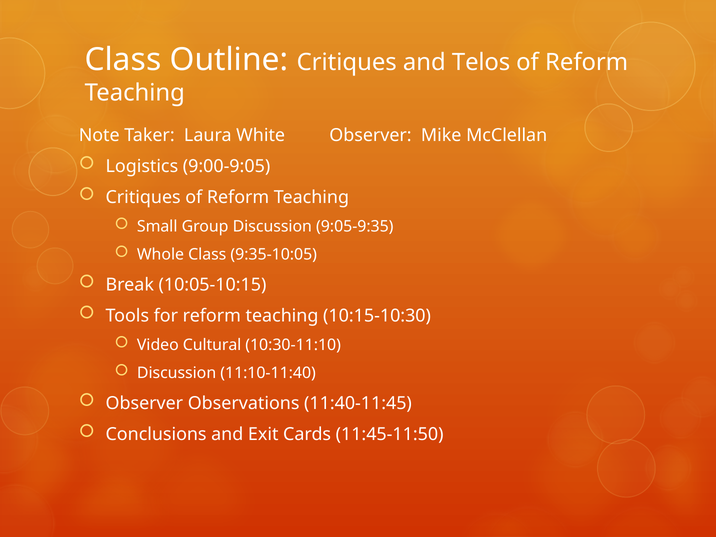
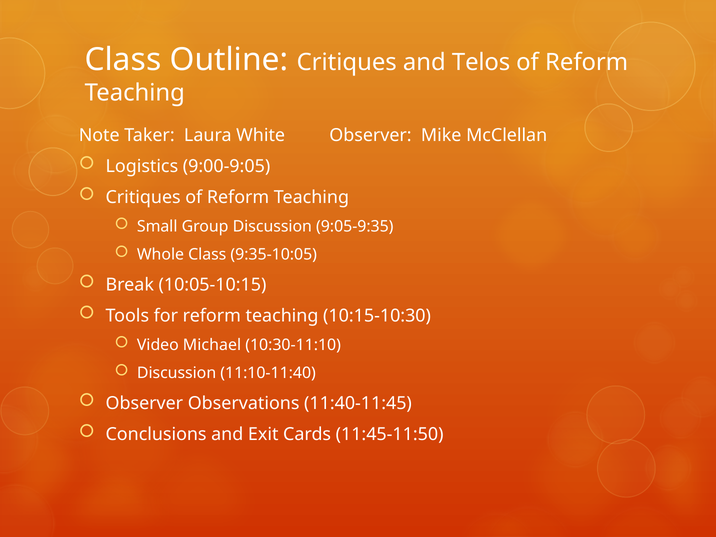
Cultural: Cultural -> Michael (212, 345)
